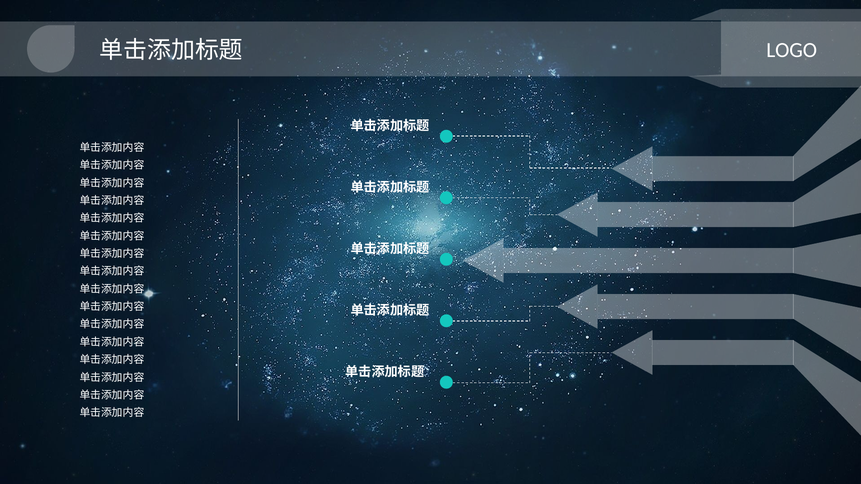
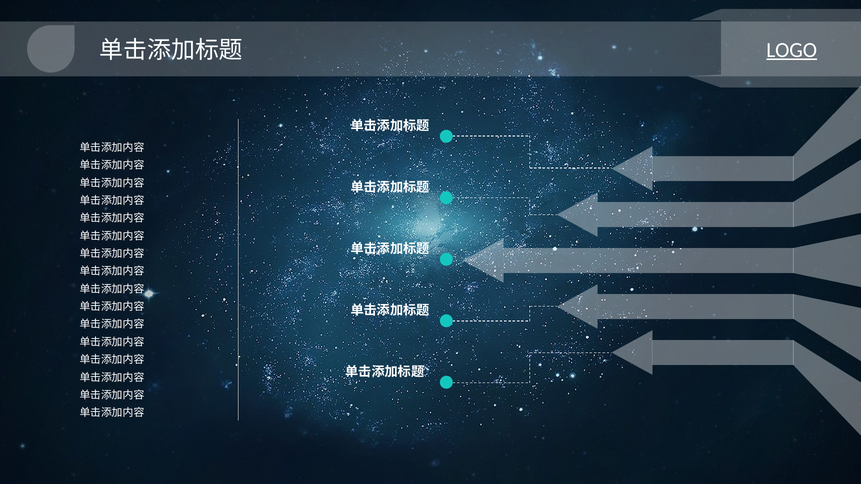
LOGO underline: none -> present (792, 50)
